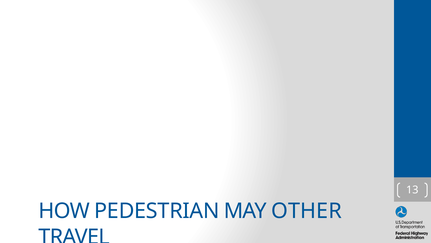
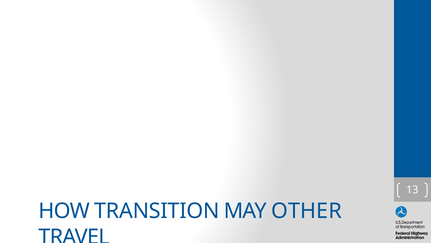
PEDESTRIAN: PEDESTRIAN -> TRANSITION (157, 211)
